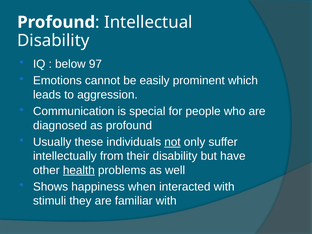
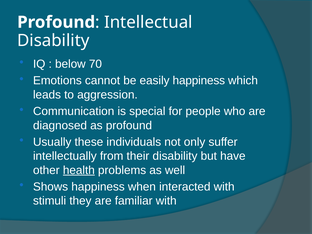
97: 97 -> 70 (95, 64)
easily prominent: prominent -> happiness (199, 81)
not underline: present -> none (172, 142)
